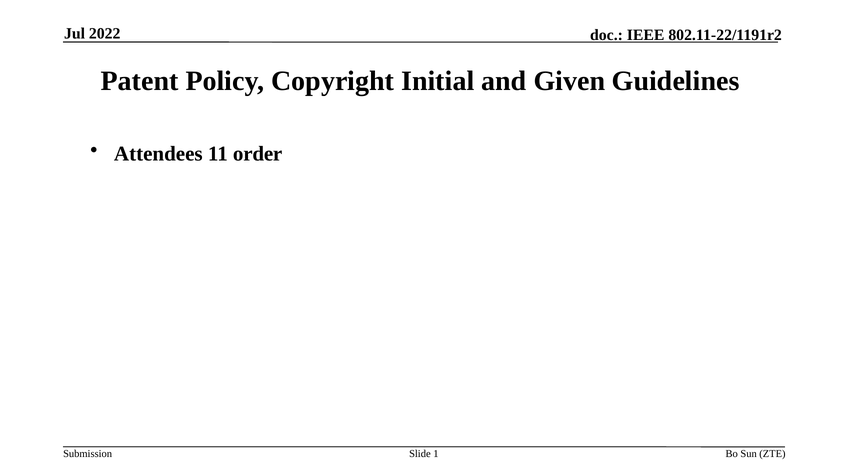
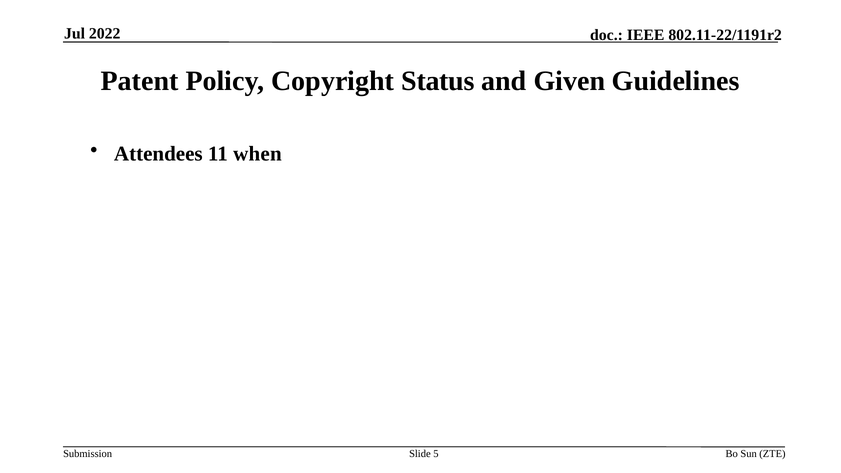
Initial: Initial -> Status (438, 81)
order: order -> when (257, 154)
1: 1 -> 5 (436, 454)
